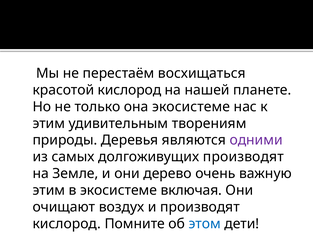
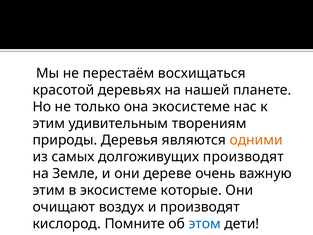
красотой кислород: кислород -> деревьях (129, 90)
одними colour: purple -> orange (256, 140)
дерево: дерево -> дереве (167, 173)
включая: включая -> которые (191, 190)
